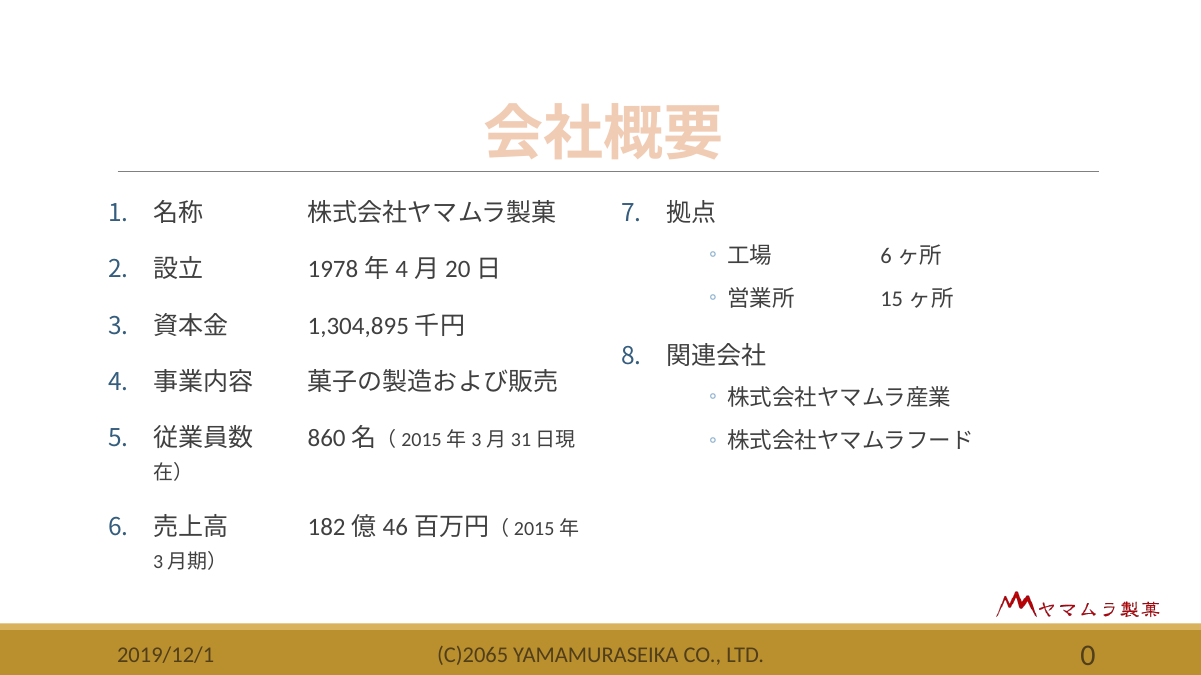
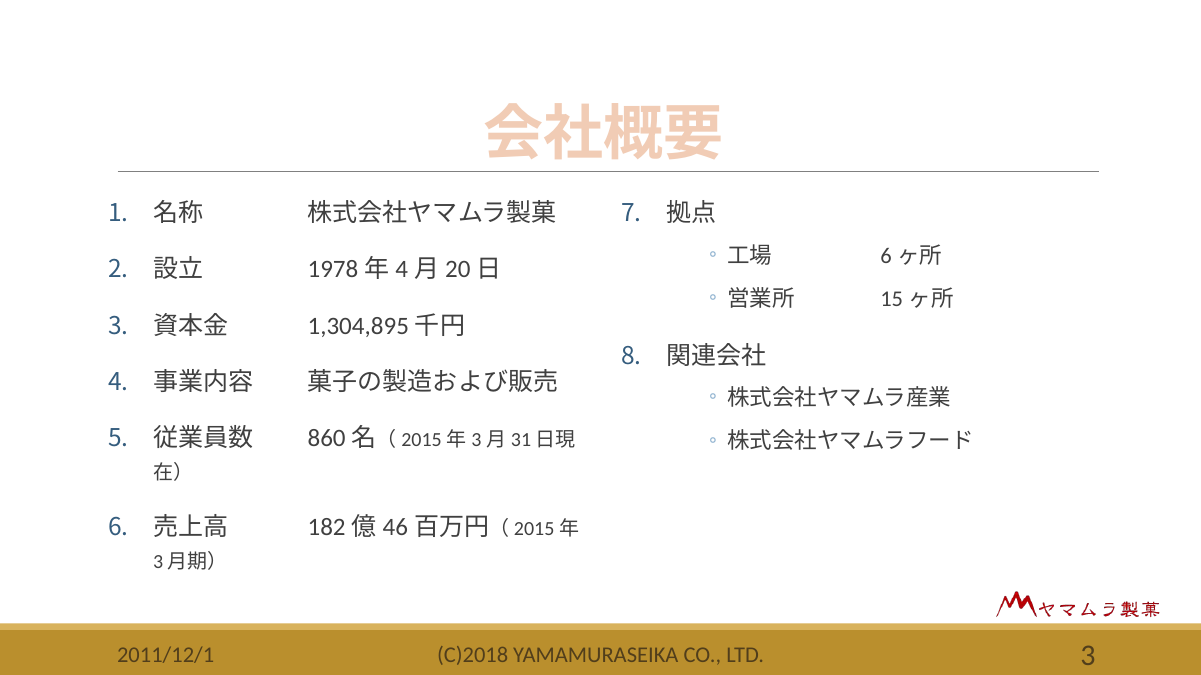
C)2065: C)2065 -> C)2018 (473, 656)
LTD 0: 0 -> 3 (1088, 656)
2019/12/1: 2019/12/1 -> 2011/12/1 (166, 656)
